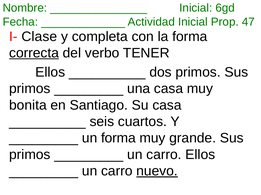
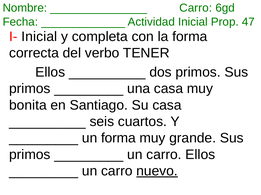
Inicial: Inicial -> Carro (196, 8)
I- Clase: Clase -> Inicial (39, 37)
correcta underline: present -> none (34, 53)
